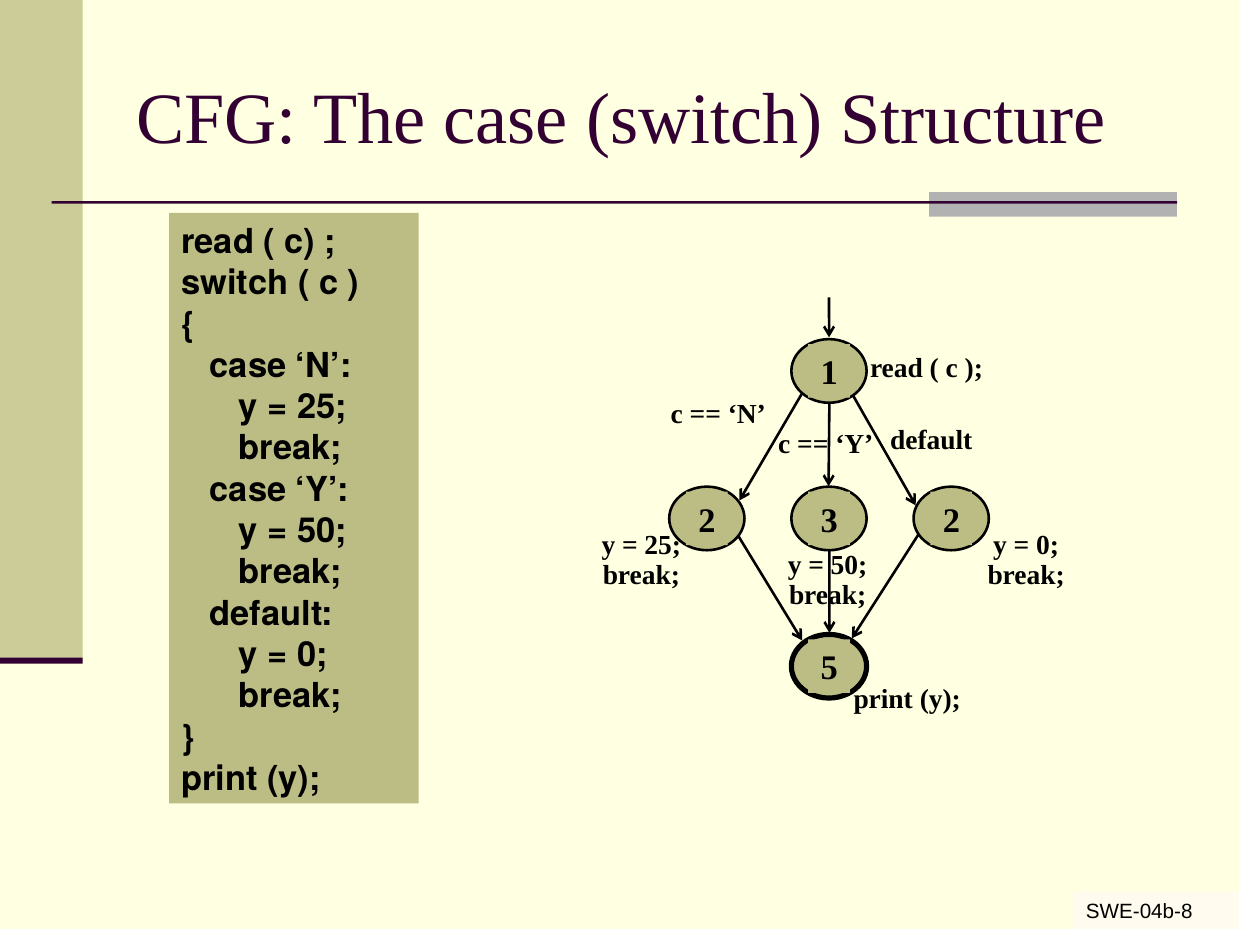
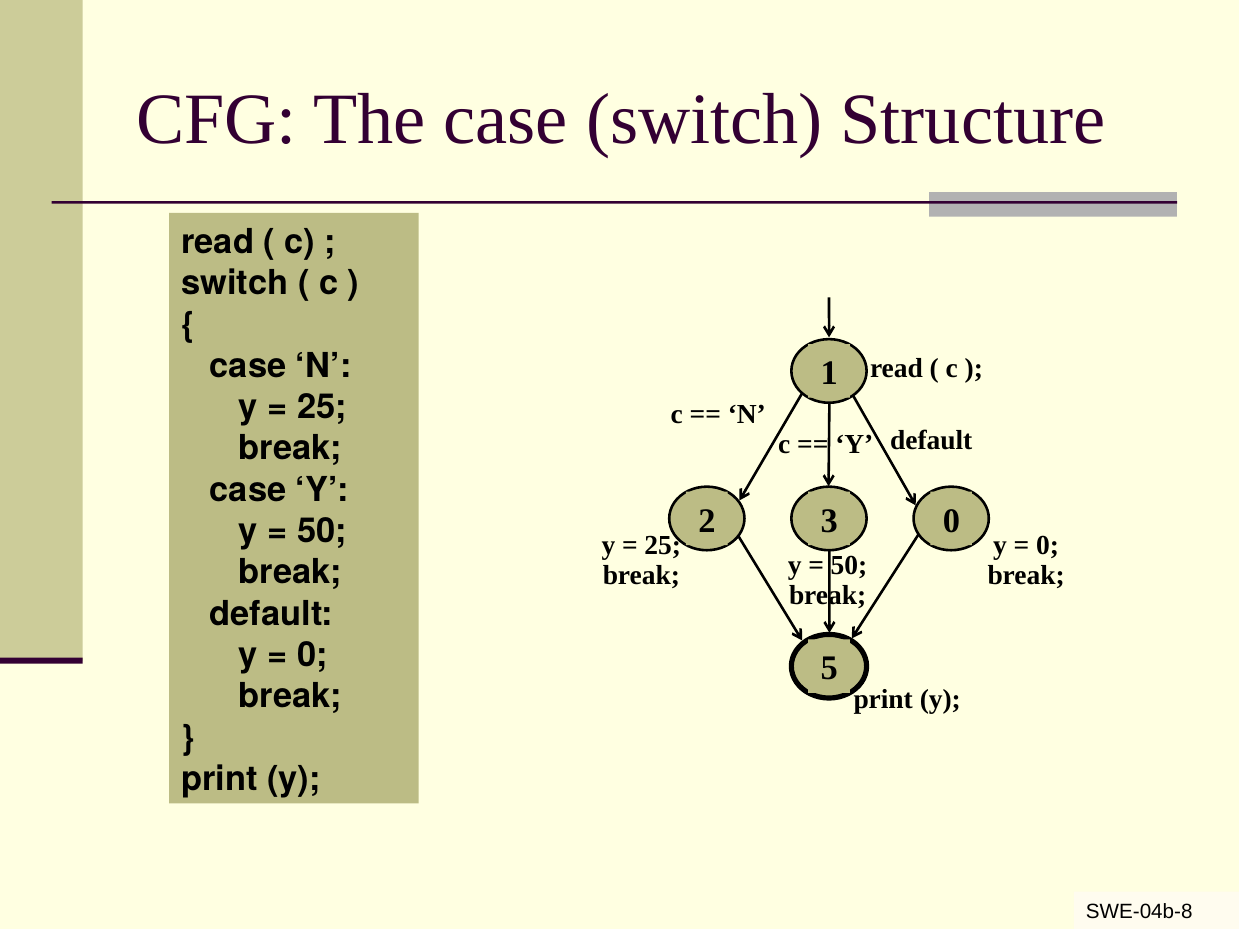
2 2: 2 -> 0 (951, 521)
